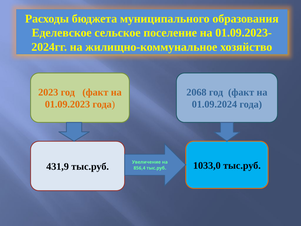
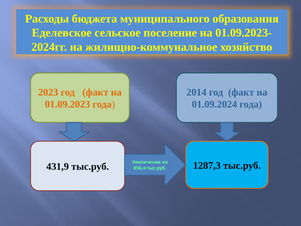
2068: 2068 -> 2014 (196, 92)
1033,0: 1033,0 -> 1287,3 (207, 165)
